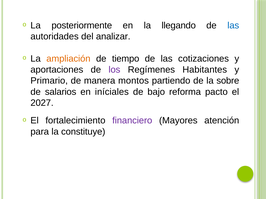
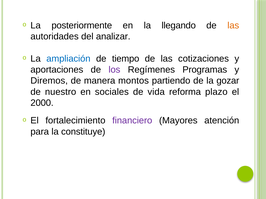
las colour: blue -> orange (233, 26)
ampliación colour: orange -> blue (68, 59)
Habitantes: Habitantes -> Programas (205, 70)
Primario: Primario -> Diremos (49, 81)
sobre: sobre -> gozar (228, 81)
salarios: salarios -> nuestro (61, 92)
iníciales: iníciales -> sociales (112, 92)
bajo: bajo -> vida (156, 92)
pacto: pacto -> plazo (216, 92)
2027: 2027 -> 2000 (42, 103)
